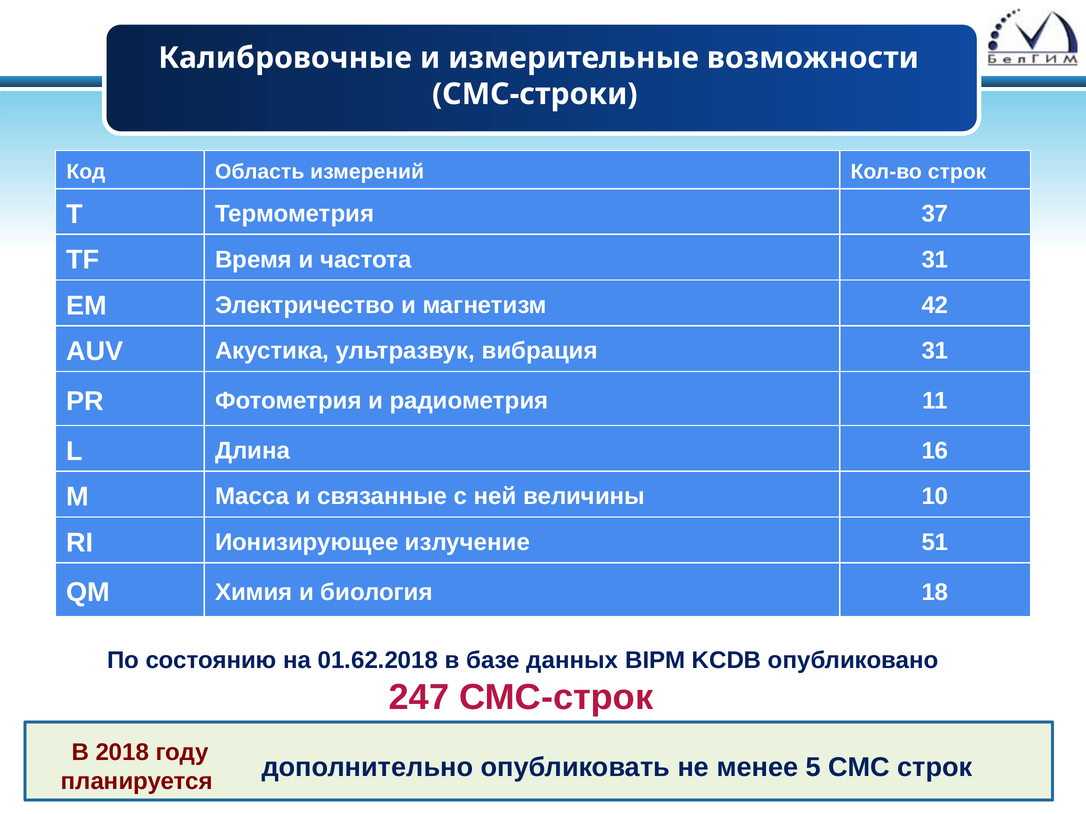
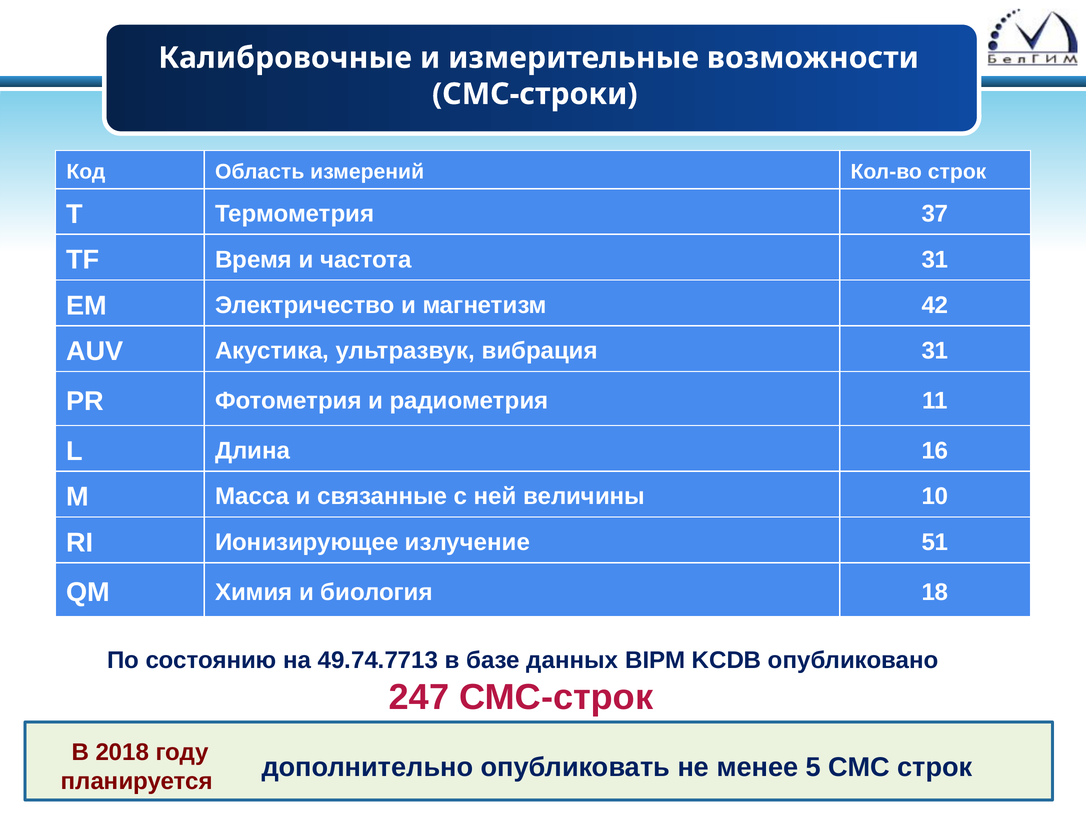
01.62.2018: 01.62.2018 -> 49.74.7713 (378, 661)
